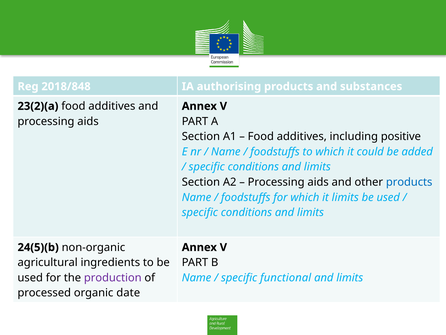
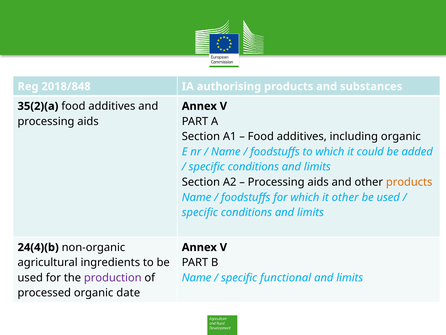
23(2)(a: 23(2)(a -> 35(2)(a (38, 106)
including positive: positive -> organic (401, 136)
products colour: blue -> orange (409, 182)
it limits: limits -> other (345, 197)
24(5)(b: 24(5)(b -> 24(4)(b (38, 247)
